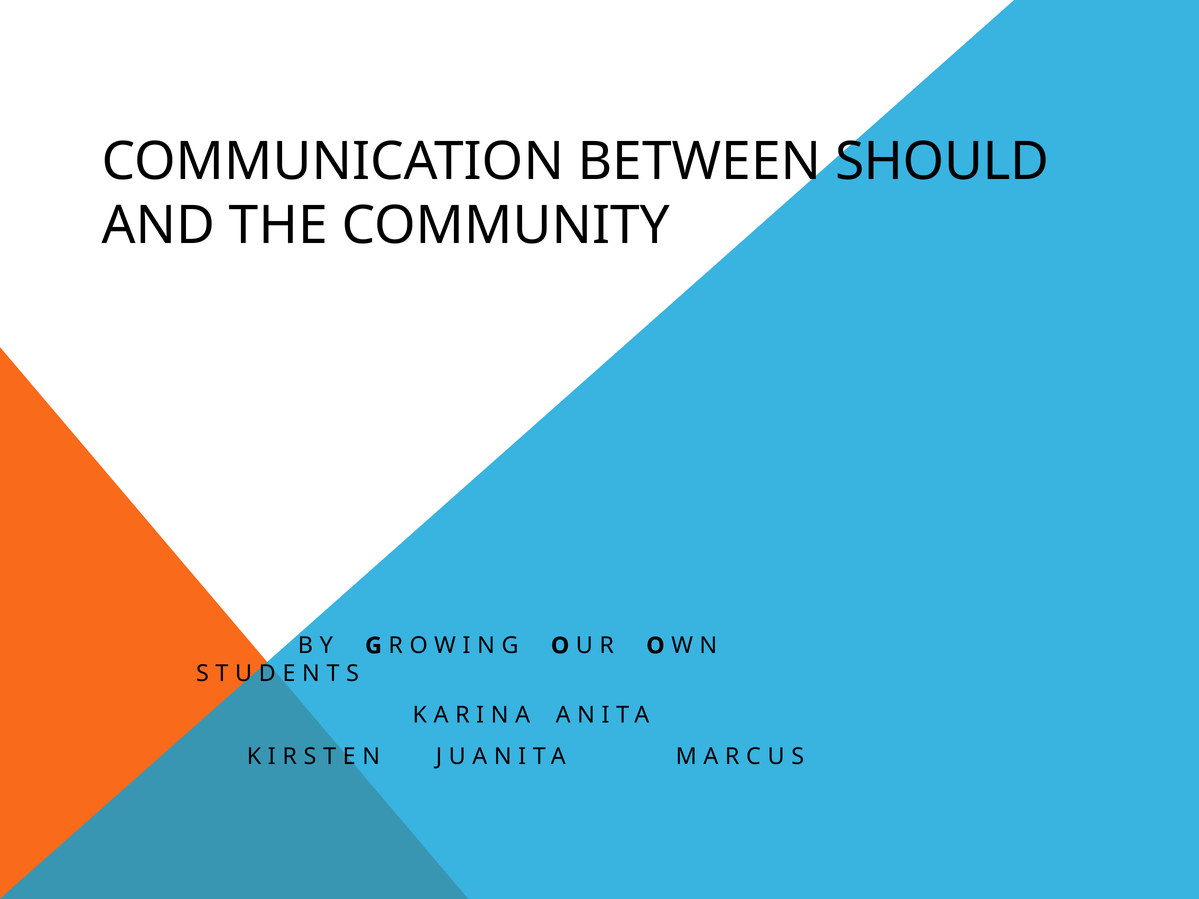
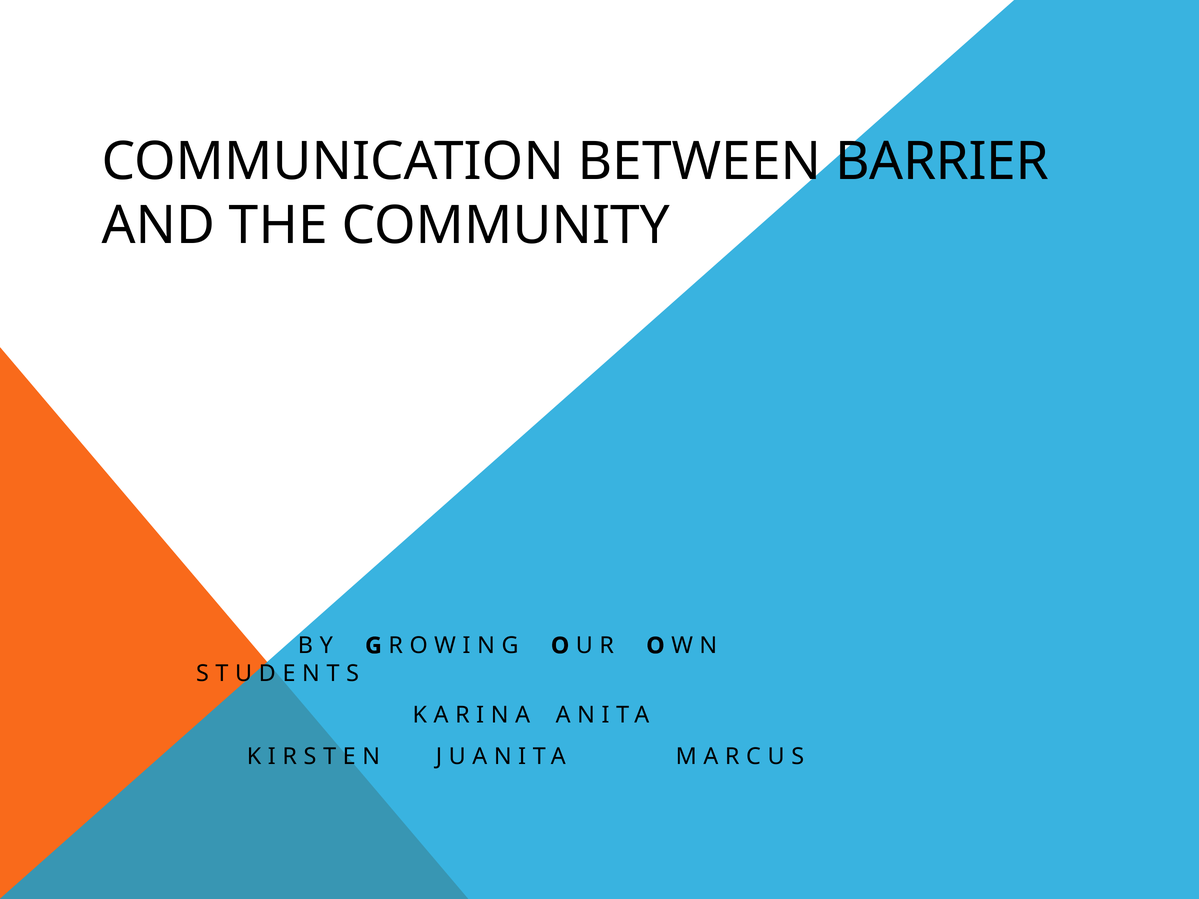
SHOULD: SHOULD -> BARRIER (942, 162)
